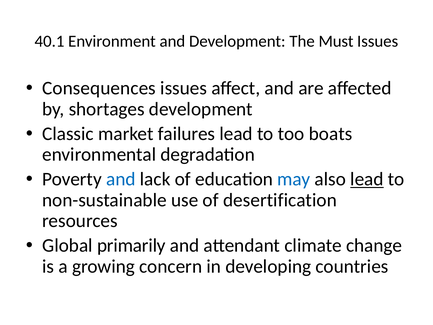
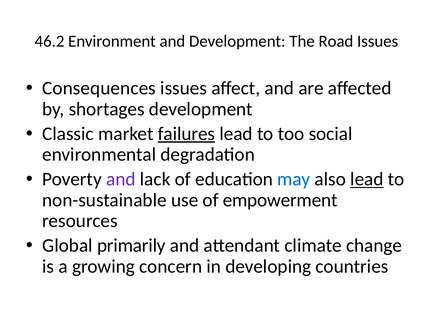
40.1: 40.1 -> 46.2 (49, 41)
Must: Must -> Road (336, 41)
failures underline: none -> present (186, 134)
boats: boats -> social (331, 134)
and colour: blue -> purple (121, 179)
desertification: desertification -> empowerment (280, 200)
